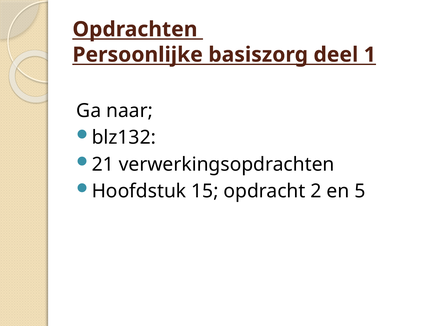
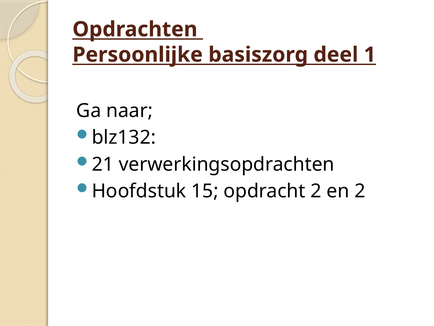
en 5: 5 -> 2 (360, 191)
